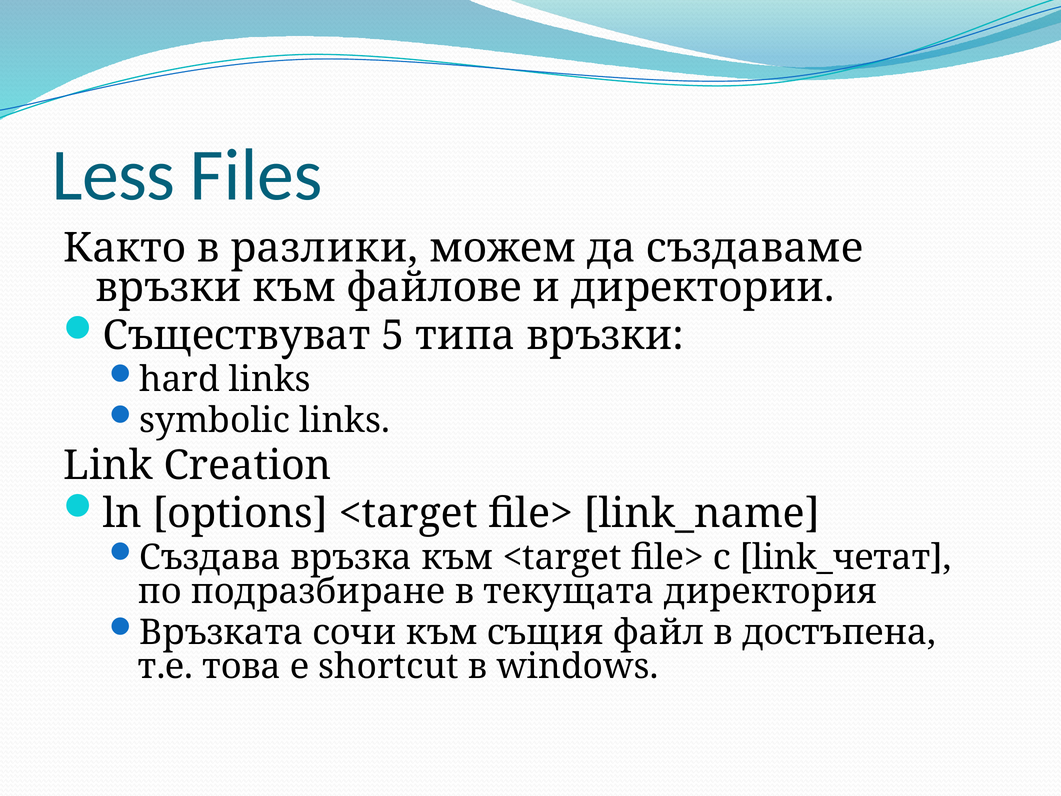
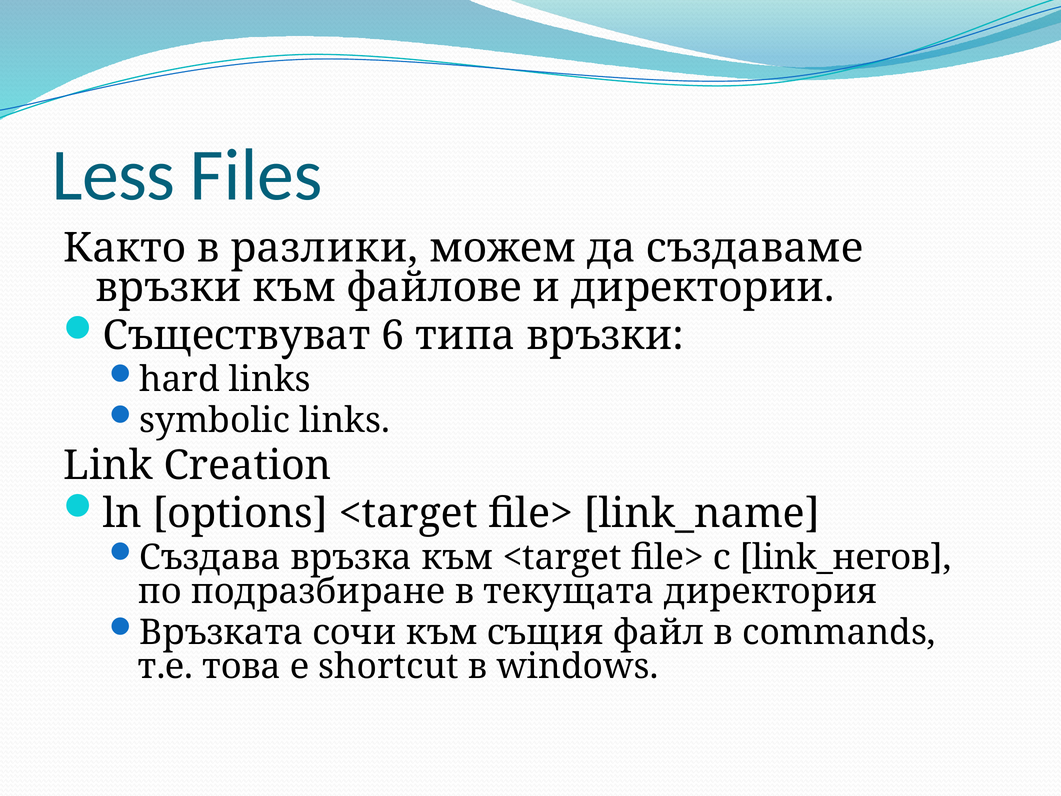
5: 5 -> 6 (393, 335)
link_четат: link_четат -> link_негов (846, 557)
достъпена: достъпена -> commands (839, 632)
